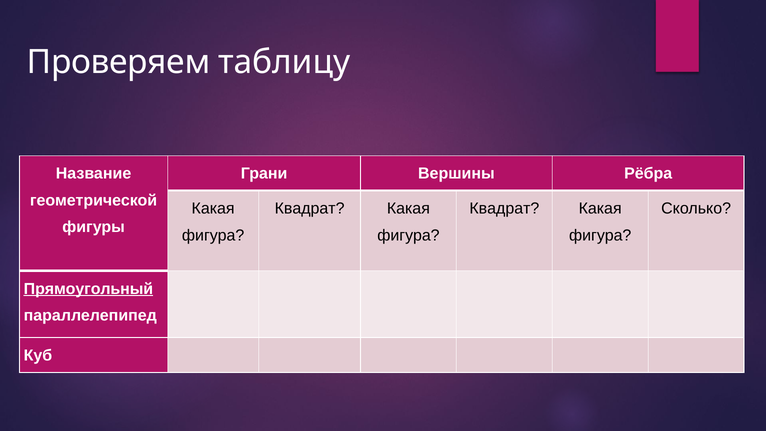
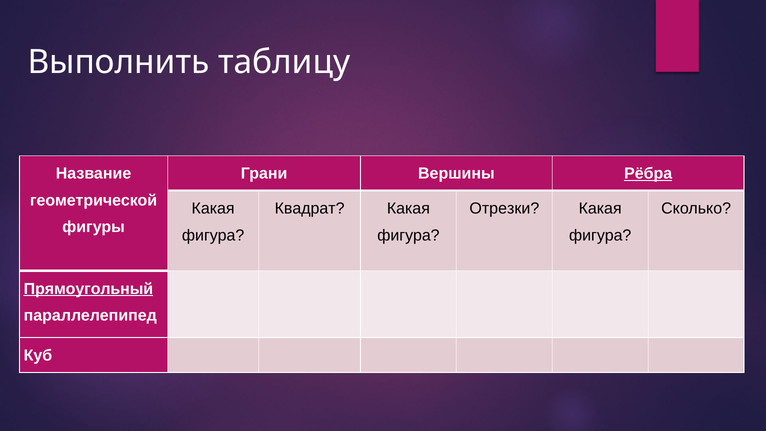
Проверяем: Проверяем -> Выполнить (118, 62)
Рёбра underline: none -> present (648, 174)
Квадрат: Квадрат -> Отрезки (504, 209)
